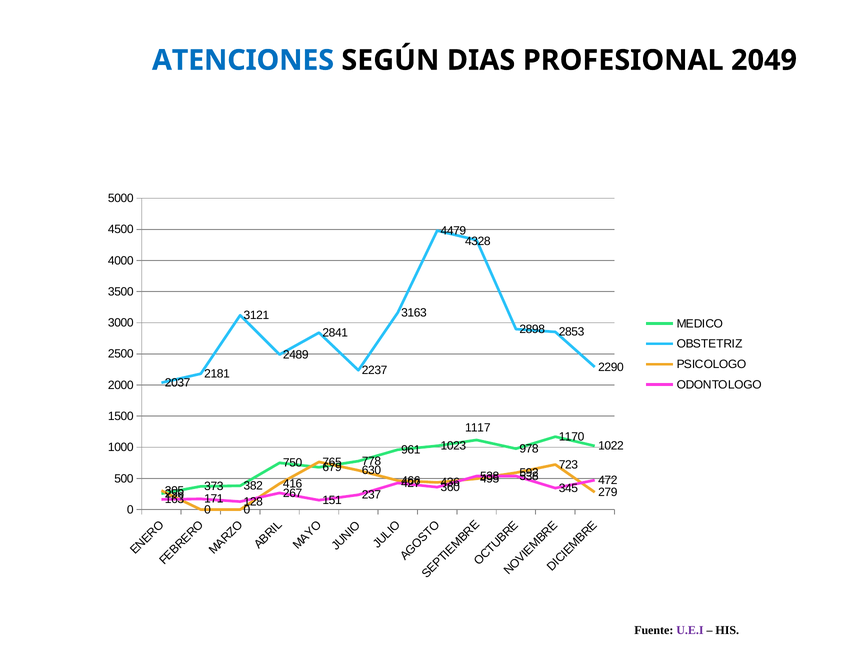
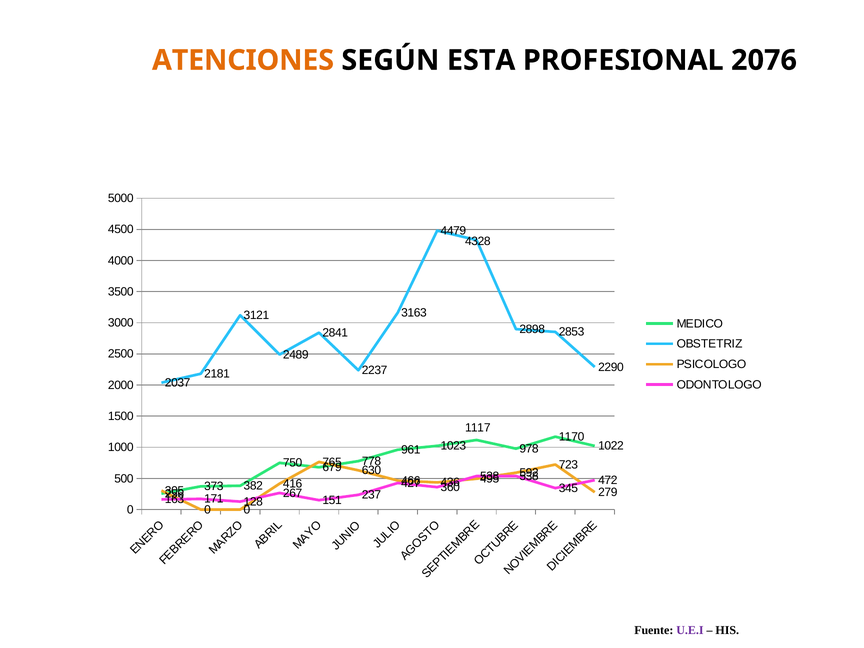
ATENCIONES colour: blue -> orange (243, 60)
DIAS: DIAS -> ESTA (481, 60)
2049: 2049 -> 2076 (764, 60)
